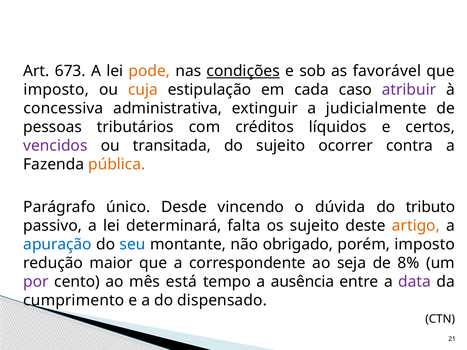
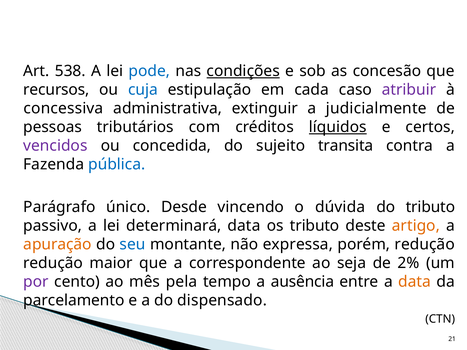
673: 673 -> 538 (70, 71)
pode colour: orange -> blue (149, 71)
favorável: favorável -> concesão (387, 71)
imposto: imposto -> recursos (56, 90)
cuja colour: orange -> blue (143, 90)
líquidos underline: none -> present (338, 127)
transitada: transitada -> concedida (172, 146)
ocorrer: ocorrer -> transita (346, 146)
pública colour: orange -> blue (117, 165)
determinará falta: falta -> data (244, 226)
os sujeito: sujeito -> tributo (315, 226)
apuração colour: blue -> orange (58, 244)
obrigado: obrigado -> expressa (298, 244)
porém imposto: imposto -> redução (425, 244)
8%: 8% -> 2% (409, 263)
está: está -> pela (181, 282)
data colour: purple -> orange (415, 282)
cumprimento: cumprimento -> parcelamento (74, 300)
